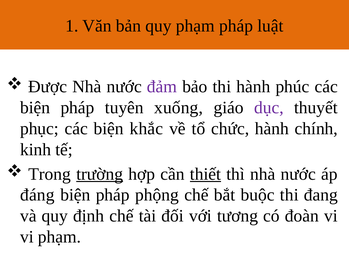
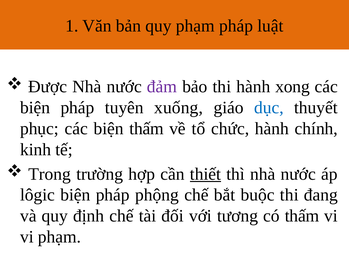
phúc: phúc -> xong (293, 87)
dục colour: purple -> blue (269, 108)
biện khắc: khắc -> thấm (147, 128)
trường underline: present -> none (100, 174)
đáng: đáng -> lôgic (37, 195)
có đoàn: đoàn -> thấm (302, 216)
